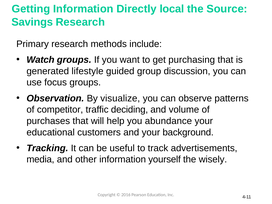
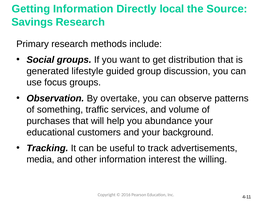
Watch: Watch -> Social (40, 60)
purchasing: purchasing -> distribution (192, 60)
visualize: visualize -> overtake (120, 98)
competitor: competitor -> something (60, 110)
deciding: deciding -> services (130, 110)
yourself: yourself -> interest (164, 159)
wisely: wisely -> willing (213, 159)
